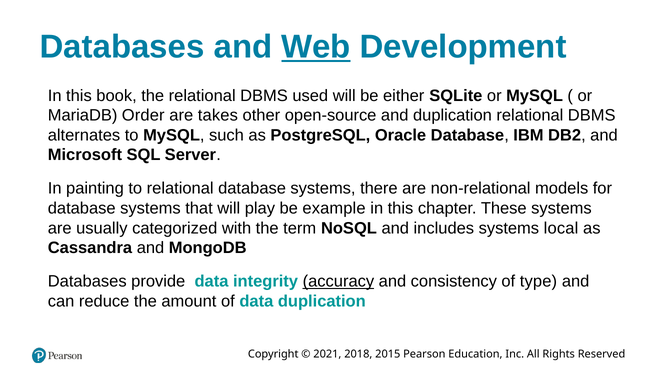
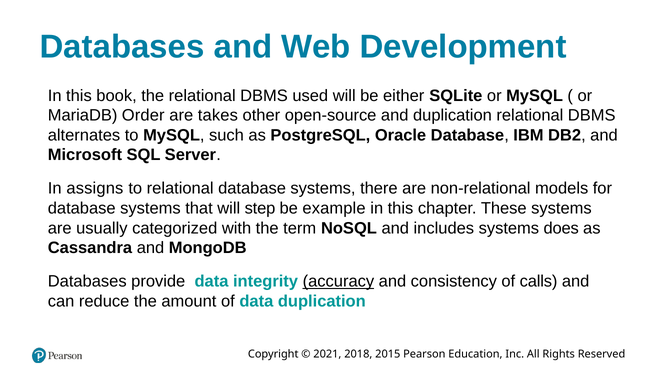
Web underline: present -> none (316, 47)
painting: painting -> assigns (95, 189)
play: play -> step (260, 208)
local: local -> does (561, 228)
type: type -> calls (539, 282)
